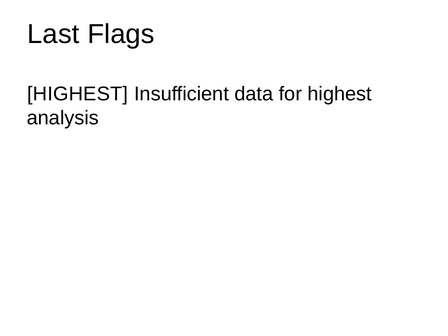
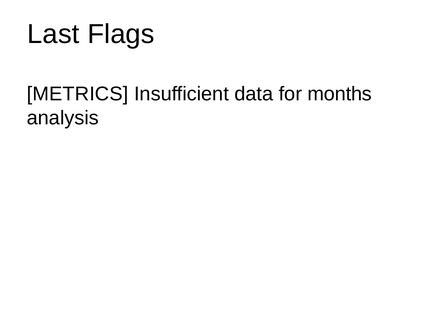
HIGHEST: HIGHEST -> METRICS (78, 94)
for highest: highest -> months (340, 94)
